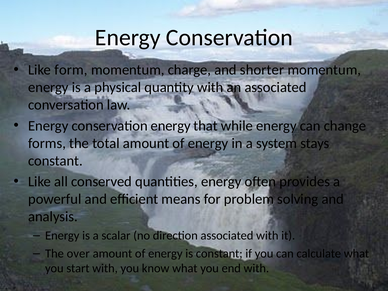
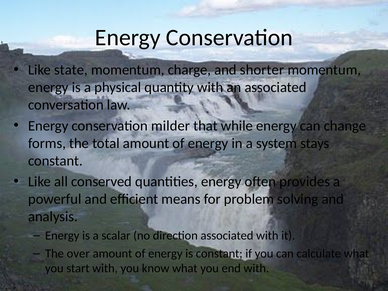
form: form -> state (71, 70)
conservation energy: energy -> milder (171, 126)
